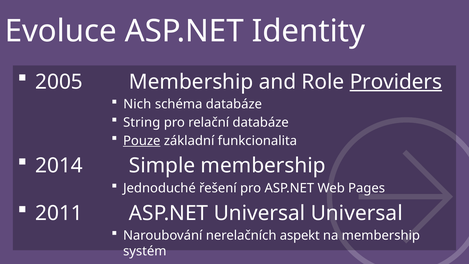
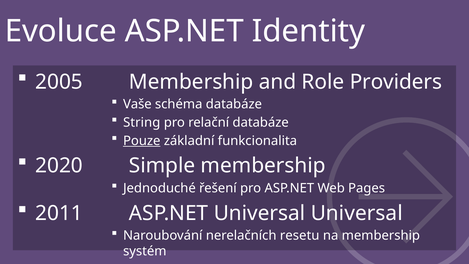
Providers underline: present -> none (396, 82)
Nich: Nich -> Vaše (137, 104)
2014: 2014 -> 2020 (59, 166)
aspekt: aspekt -> resetu (300, 235)
